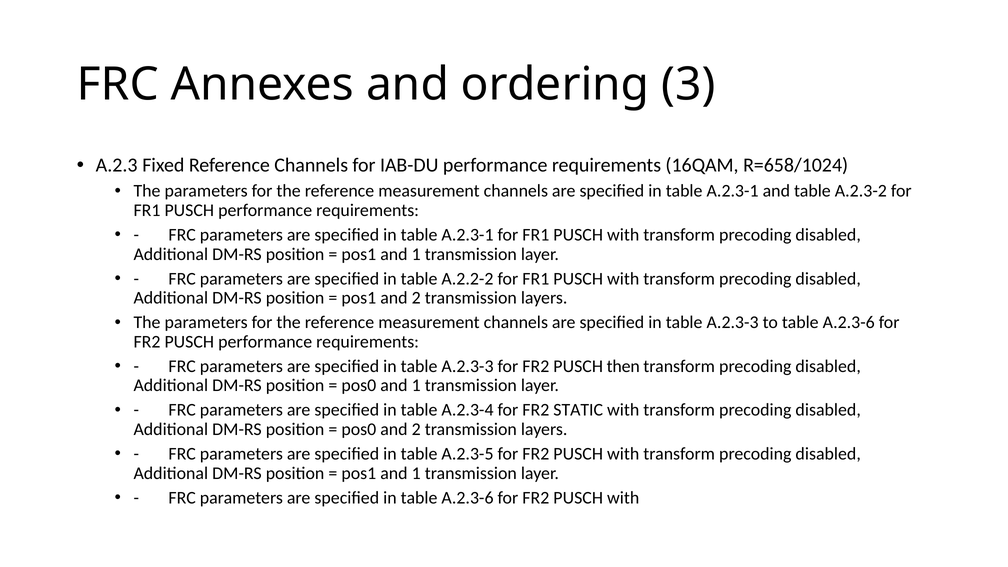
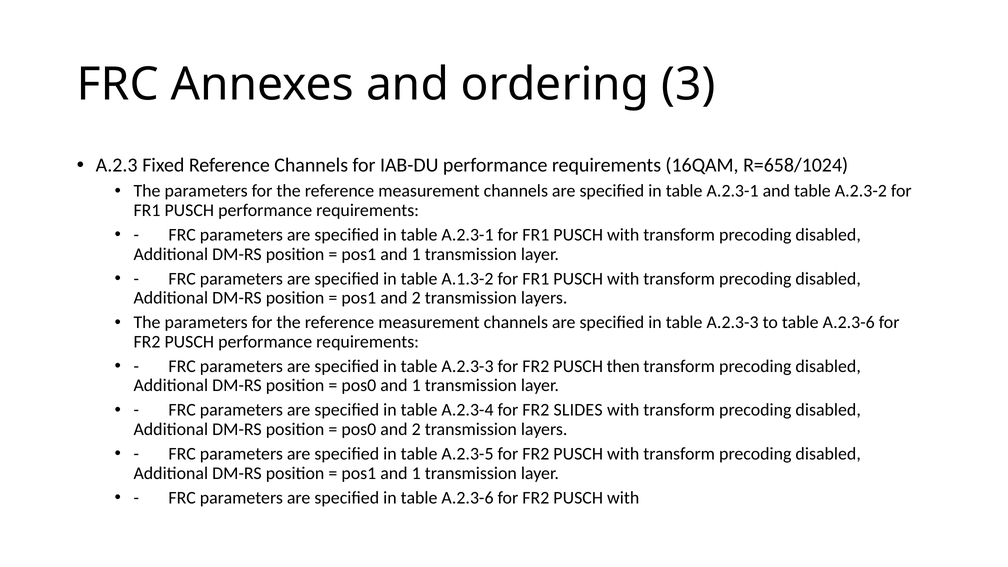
A.2.2-2: A.2.2-2 -> A.1.3-2 (468, 279)
STATIC: STATIC -> SLIDES (578, 410)
